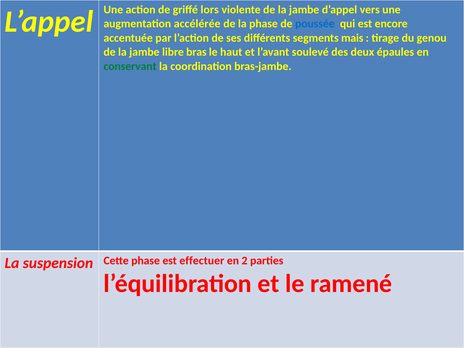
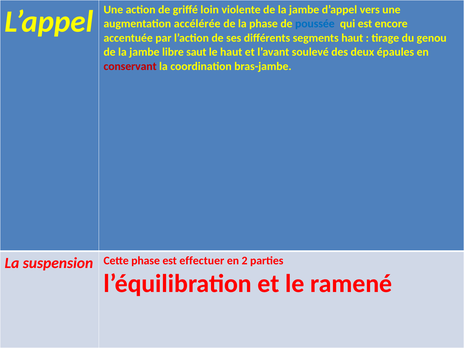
lors: lors -> loin (210, 10)
segments mais: mais -> haut (352, 38)
bras: bras -> saut (196, 52)
conservant colour: green -> red (130, 66)
